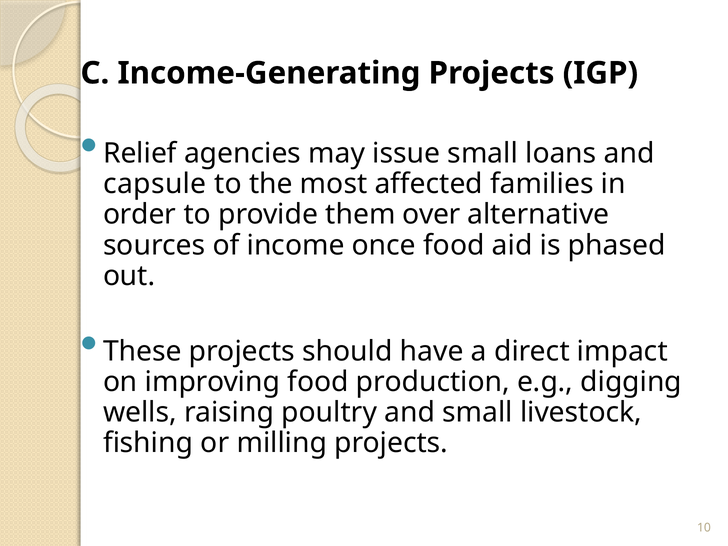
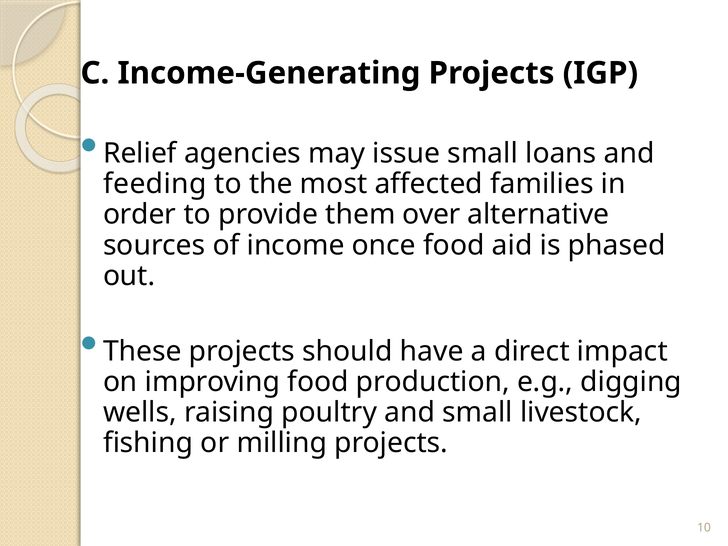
capsule: capsule -> feeding (155, 184)
